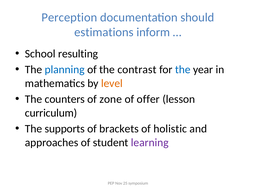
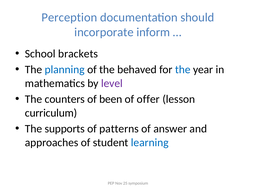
estimations: estimations -> incorporate (104, 32)
resulting: resulting -> brackets (78, 54)
contrast: contrast -> behaved (137, 70)
level colour: orange -> purple (112, 83)
zone: zone -> been (111, 99)
brackets: brackets -> patterns (119, 129)
holistic: holistic -> answer (170, 129)
learning colour: purple -> blue (150, 142)
